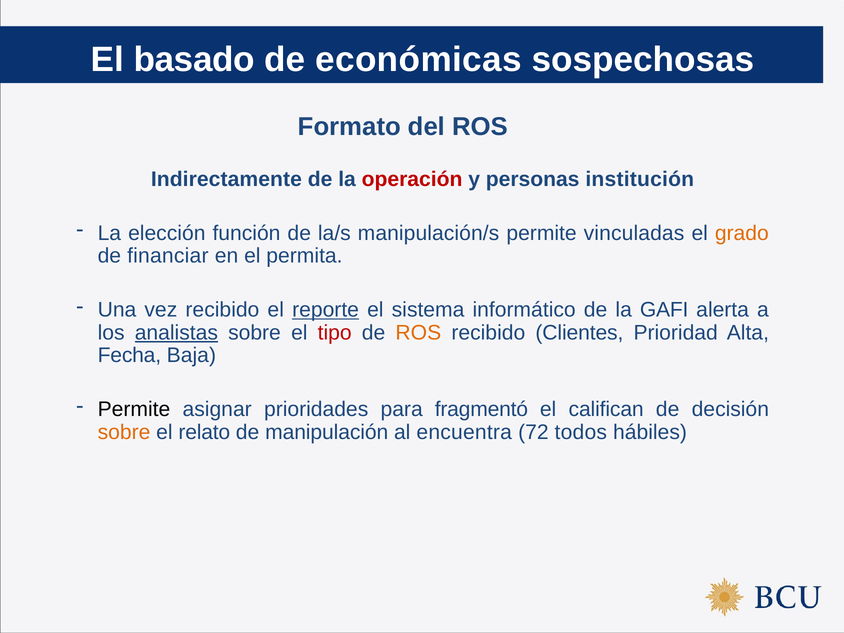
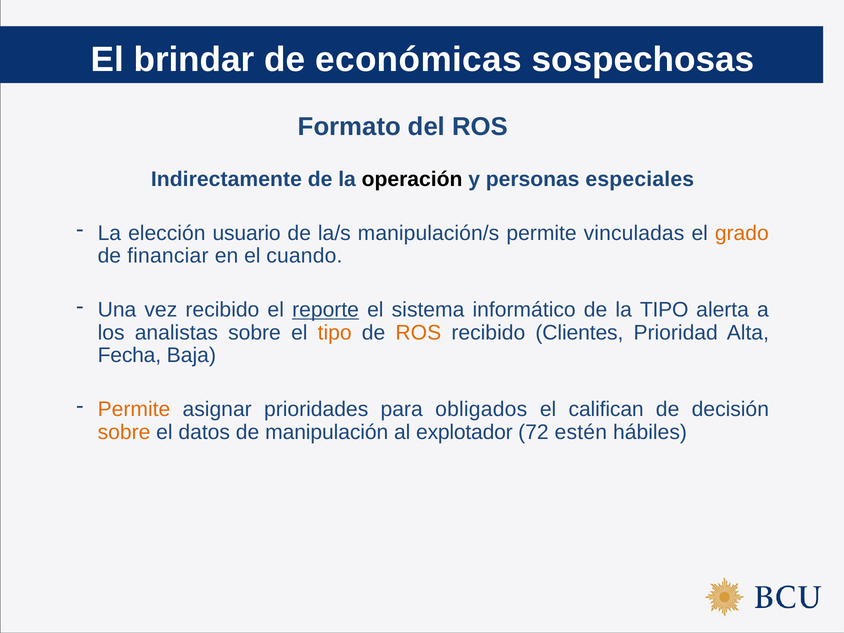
basado: basado -> brindar (194, 60)
operación colour: red -> black (412, 179)
institución: institución -> especiales (640, 179)
función: función -> usuario (247, 233)
permita: permita -> cuando (304, 256)
la GAFI: GAFI -> TIPO (664, 310)
analistas underline: present -> none (176, 333)
tipo colour: red -> orange (335, 333)
Permite colour: black -> orange (134, 410)
fragmentó: fragmentó -> obligados (481, 410)
relato: relato -> datos (204, 432)
encuentra: encuentra -> explotador (464, 432)
todos: todos -> estén (581, 432)
